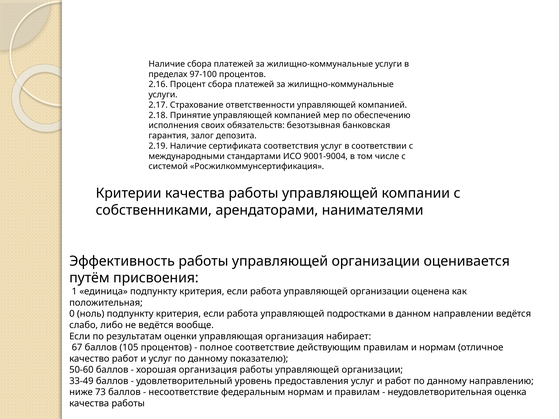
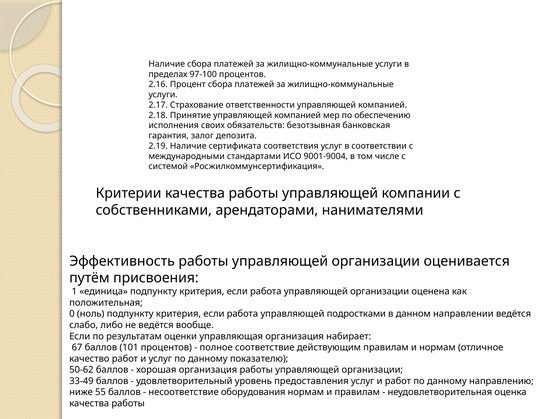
105: 105 -> 101 (129, 348)
50-60: 50-60 -> 50-62 (81, 370)
73: 73 -> 55 (100, 392)
федеральным: федеральным -> оборудования (253, 392)
